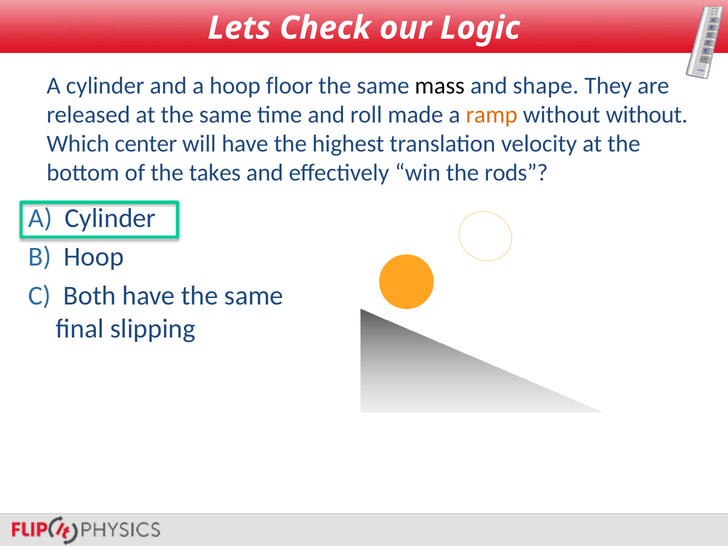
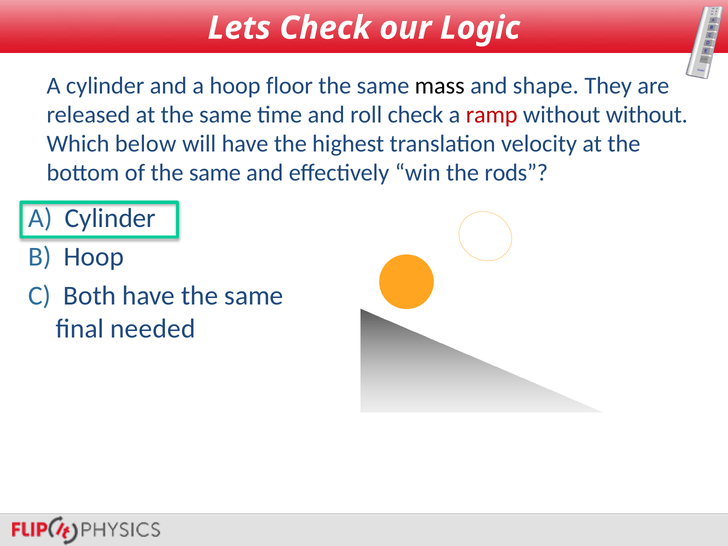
roll made: made -> check (415, 115)
ramp colour: orange -> red (492, 115)
center: center -> below (146, 144)
of the takes: takes -> same (215, 173)
slipping: slipping -> needed (153, 329)
